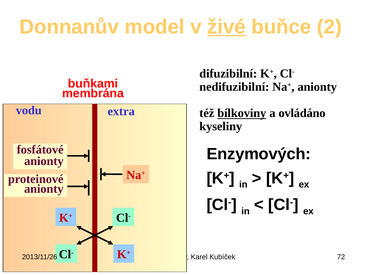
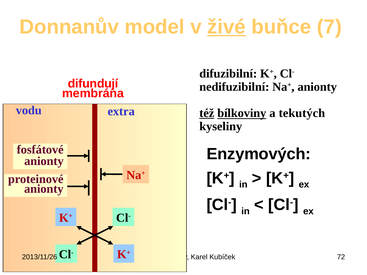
2: 2 -> 7 (329, 27)
buňkami: buňkami -> difundují (93, 84)
též underline: none -> present (207, 113)
ovládáno: ovládáno -> tekutých (302, 113)
